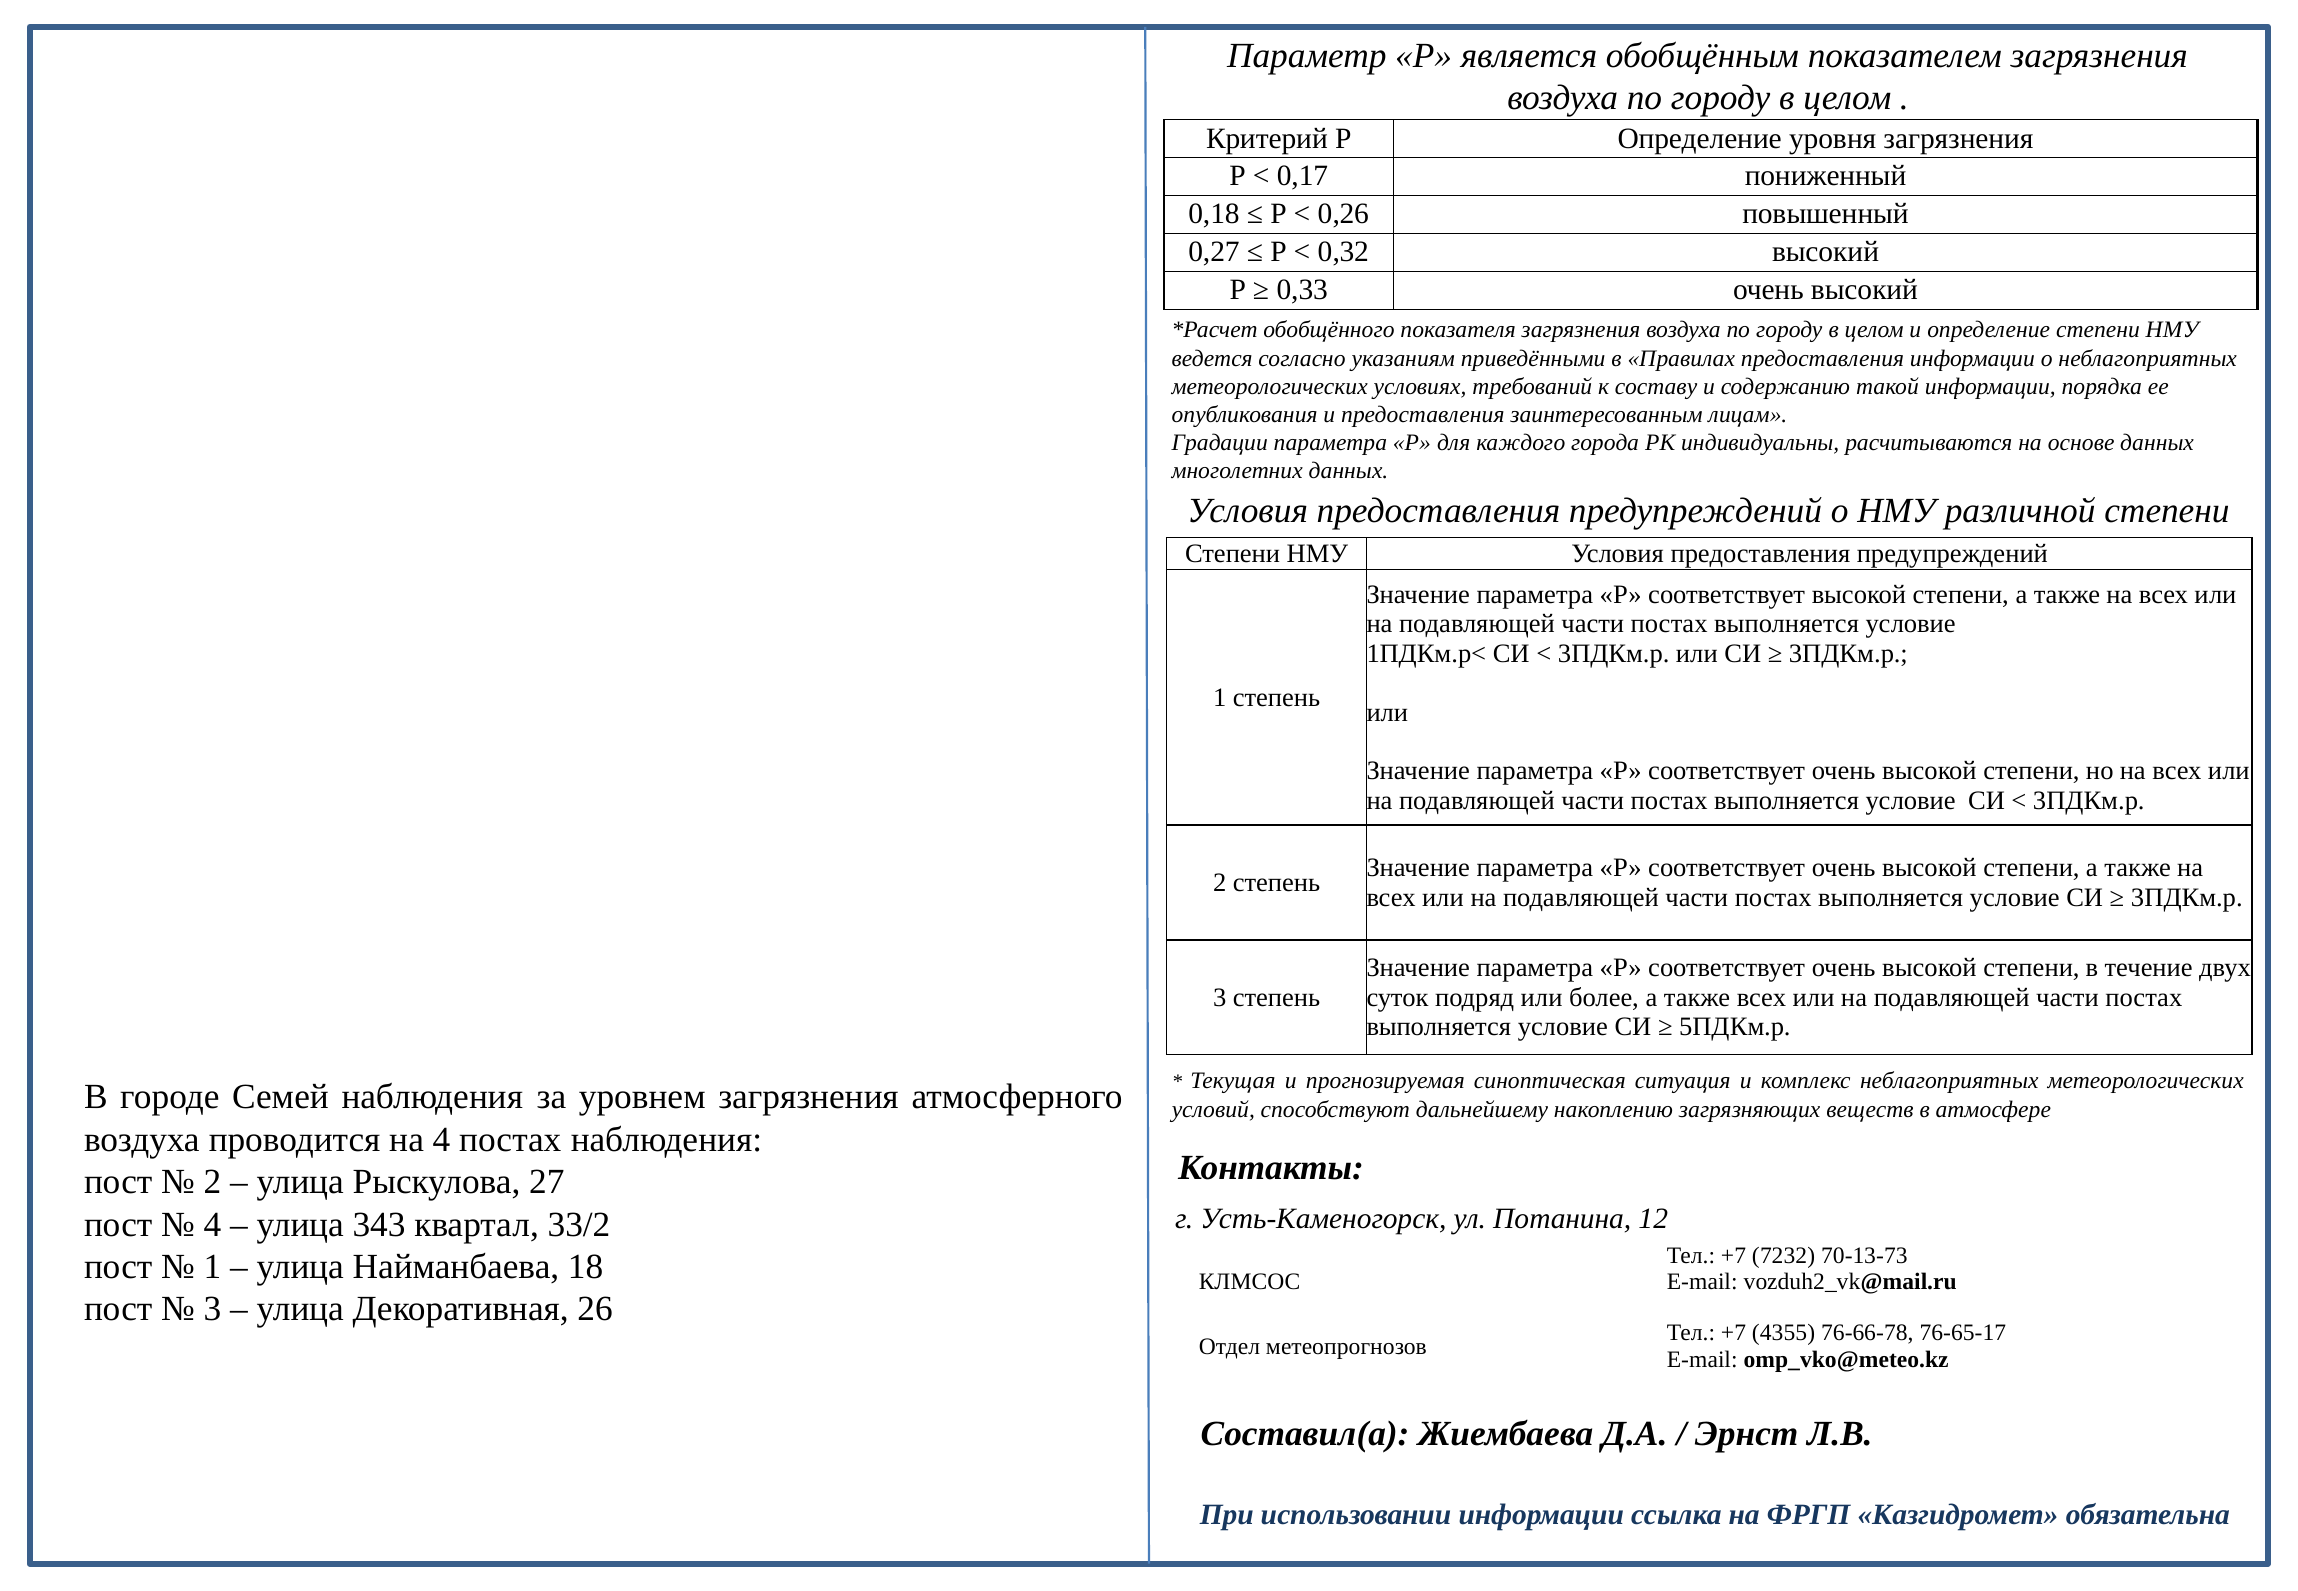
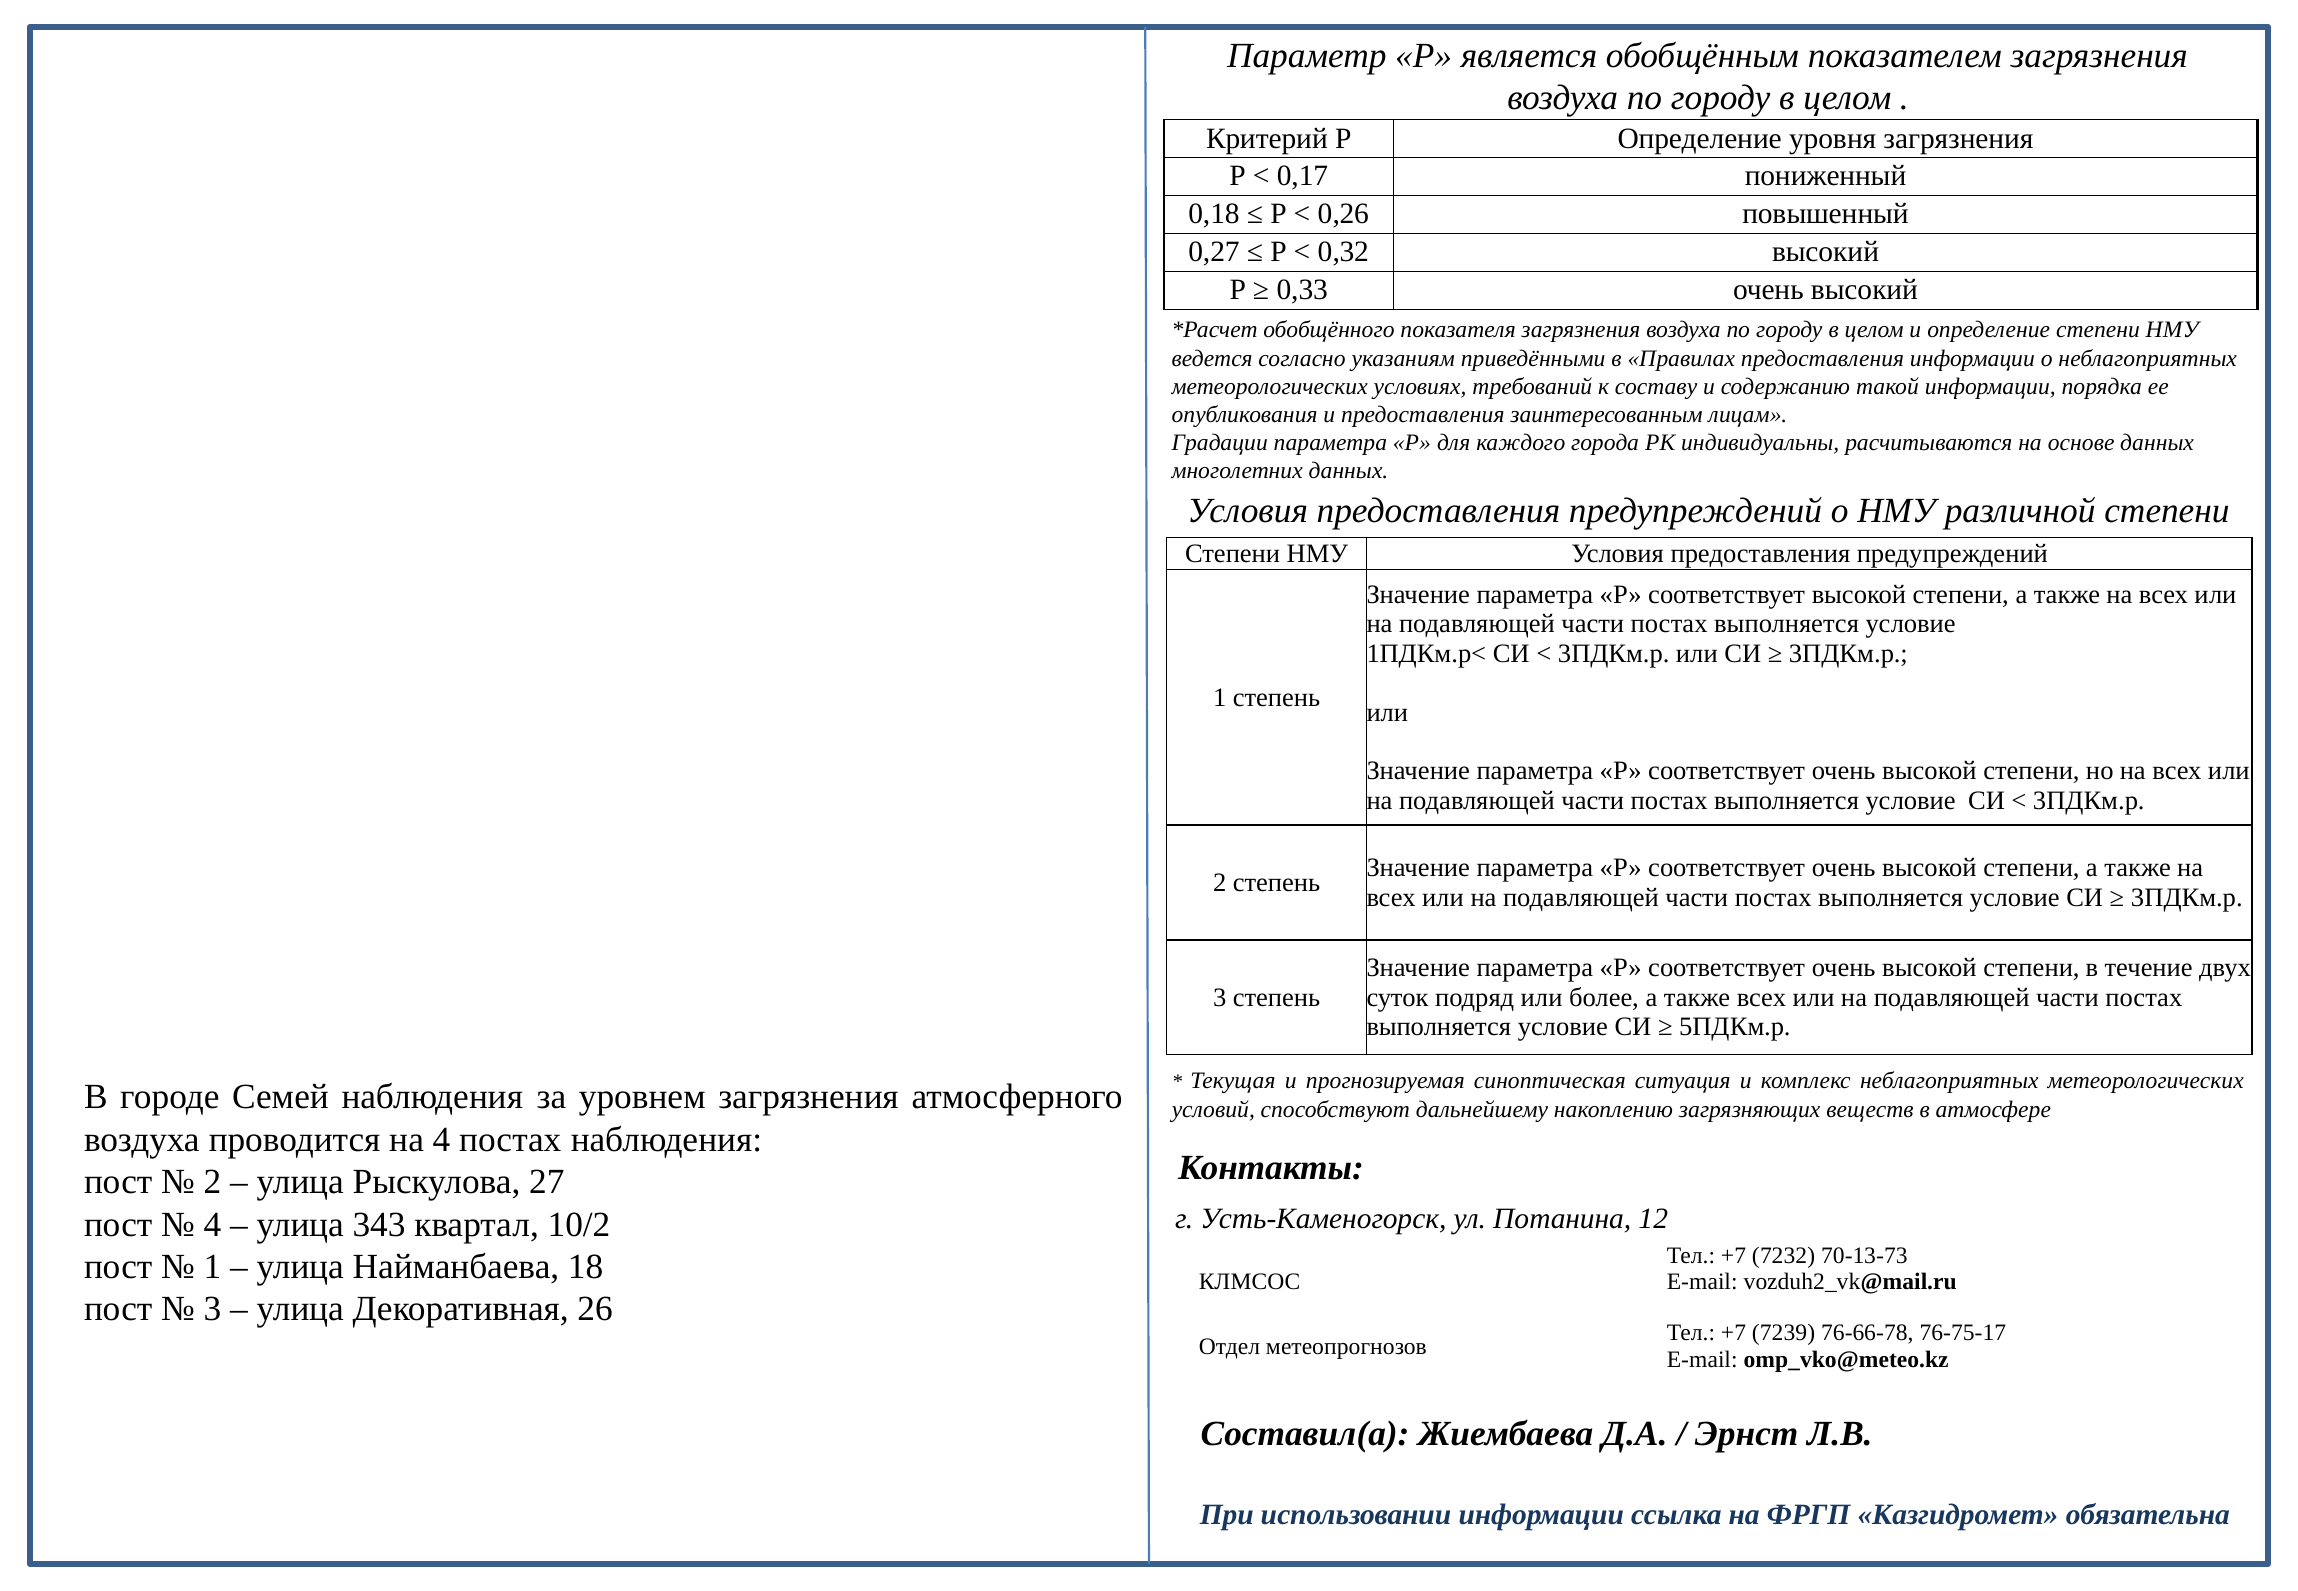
33/2: 33/2 -> 10/2 (579, 1224)
4355: 4355 -> 7239 (1784, 1333)
76-65-17: 76-65-17 -> 76-75-17 (1963, 1333)
